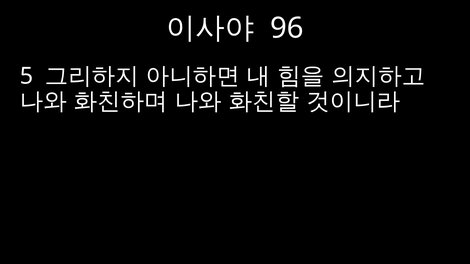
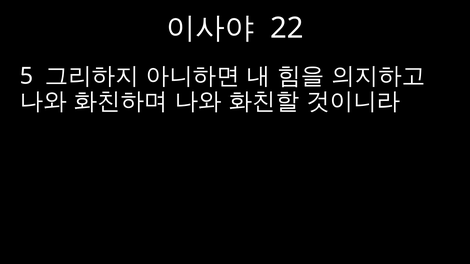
96: 96 -> 22 (287, 28)
